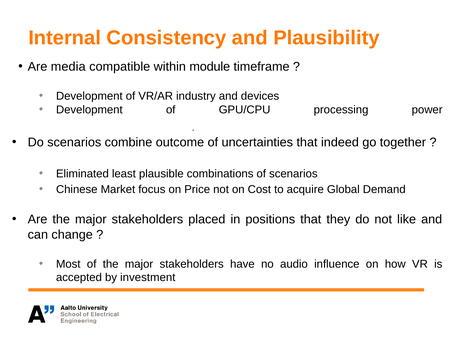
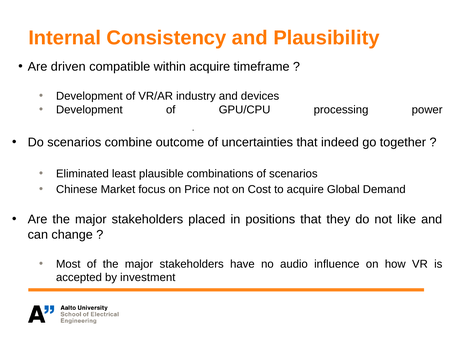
media: media -> driven (68, 67)
within module: module -> acquire (210, 67)
